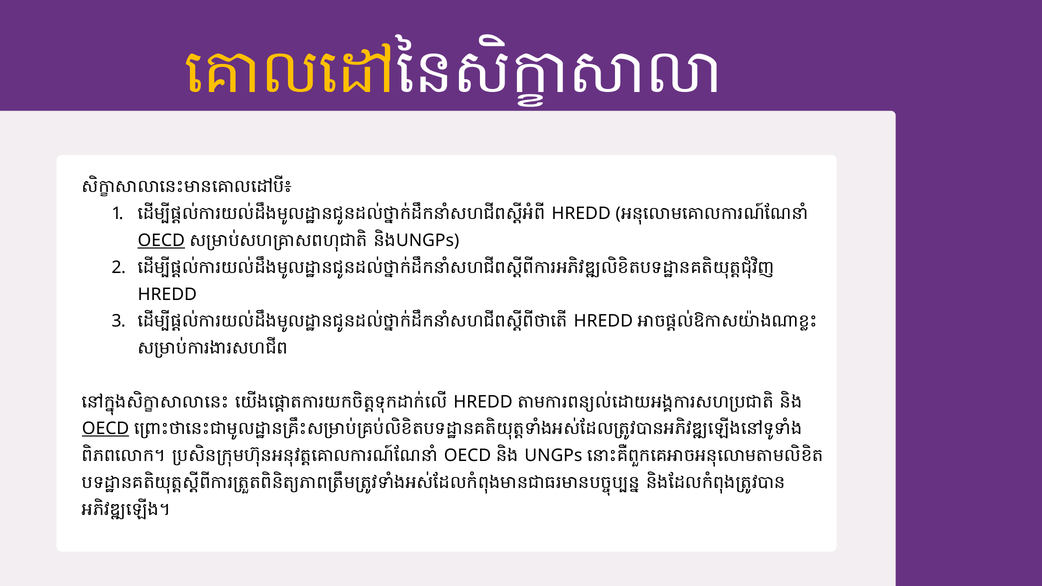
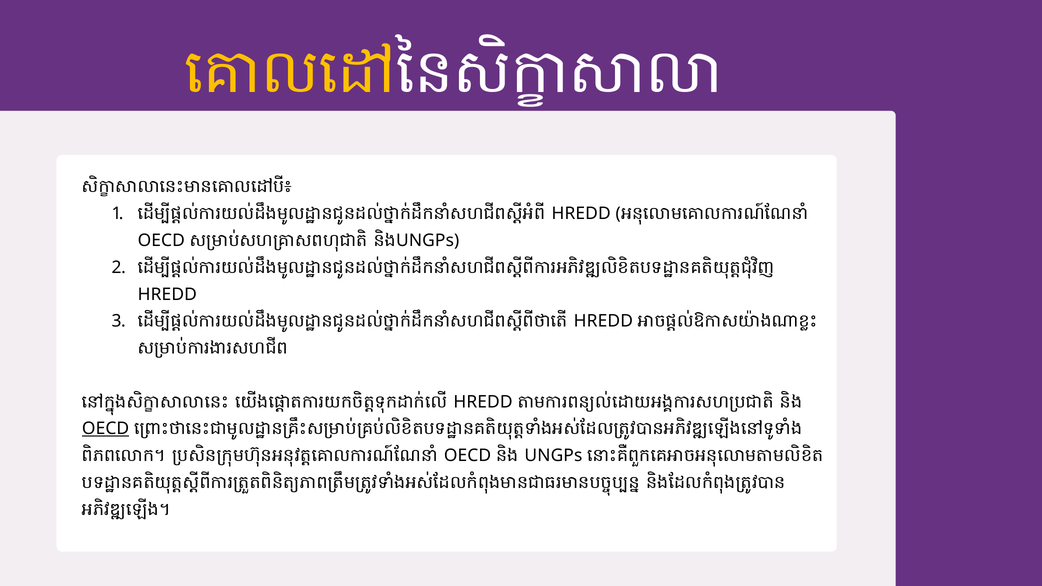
OECD underline: present -> none (161, 241)
